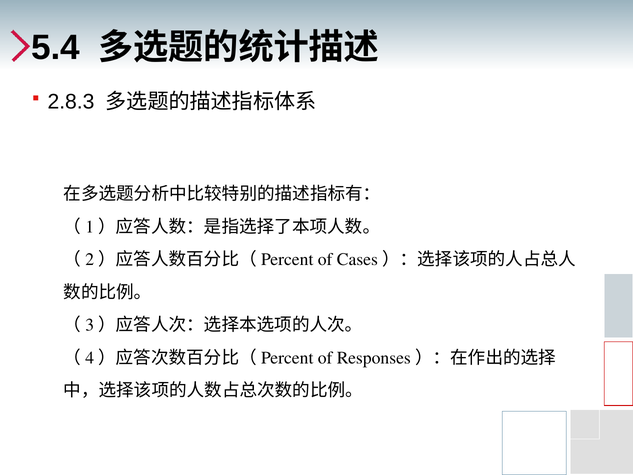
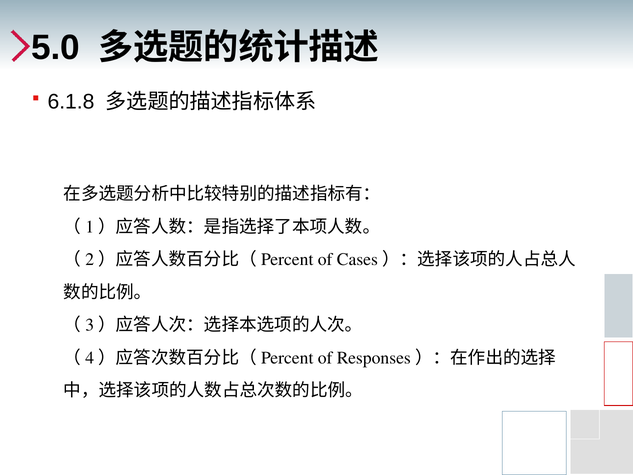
5.4: 5.4 -> 5.0 (55, 48)
2.8.3: 2.8.3 -> 6.1.8 (71, 102)
